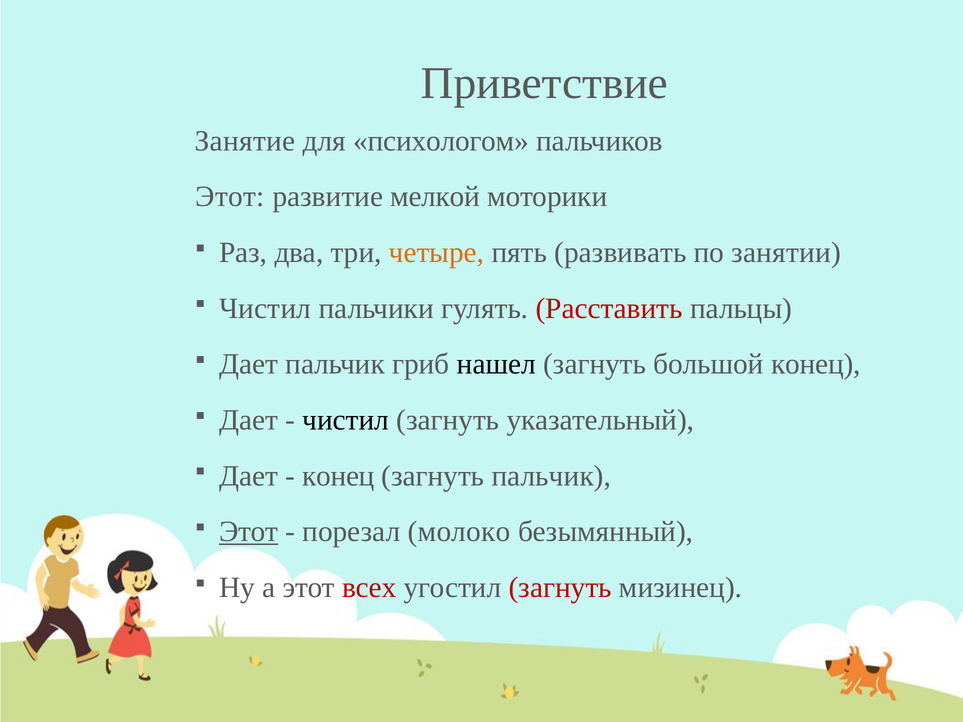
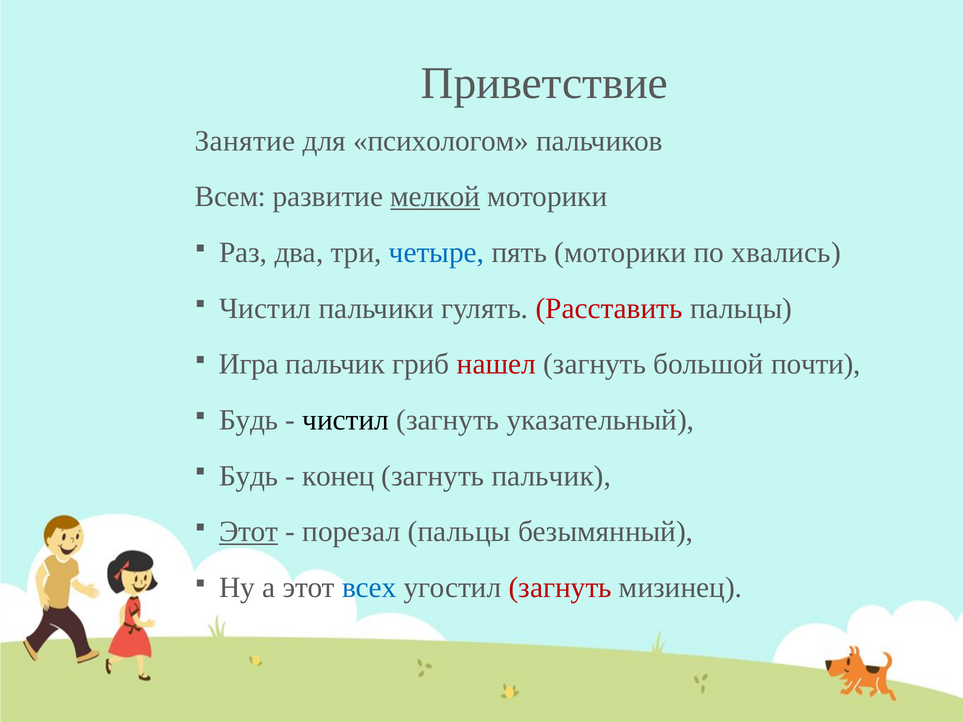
Этот: Этот -> Всем (230, 197)
мелкой underline: none -> present (435, 197)
четыре colour: orange -> blue (437, 253)
пять развивать: развивать -> моторики (620, 253)
занятии: занятии -> хвались (786, 253)
Дает: Дает -> Игра (249, 364)
нашел colour: black -> red (496, 364)
большой конец: конец -> почти (816, 364)
Дает: Дает -> Будь (249, 420)
Дает: Дает -> Будь (249, 476)
порезал молоко: молоко -> пальцы (459, 532)
всех colour: red -> blue (369, 588)
